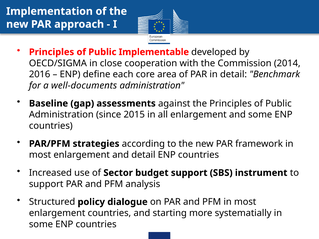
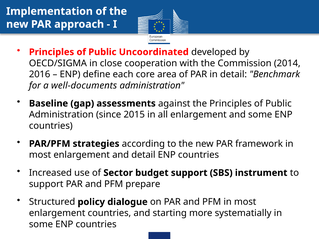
Implementable: Implementable -> Uncoordinated (154, 52)
analysis: analysis -> prepare (143, 184)
